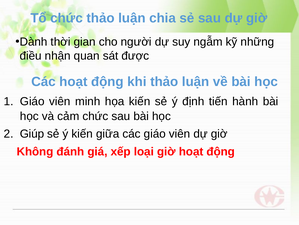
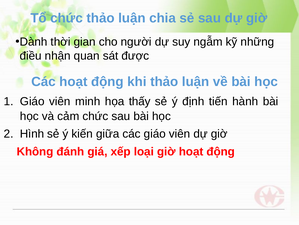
họa kiến: kiến -> thấy (140, 101)
Giúp: Giúp -> Hình (32, 134)
